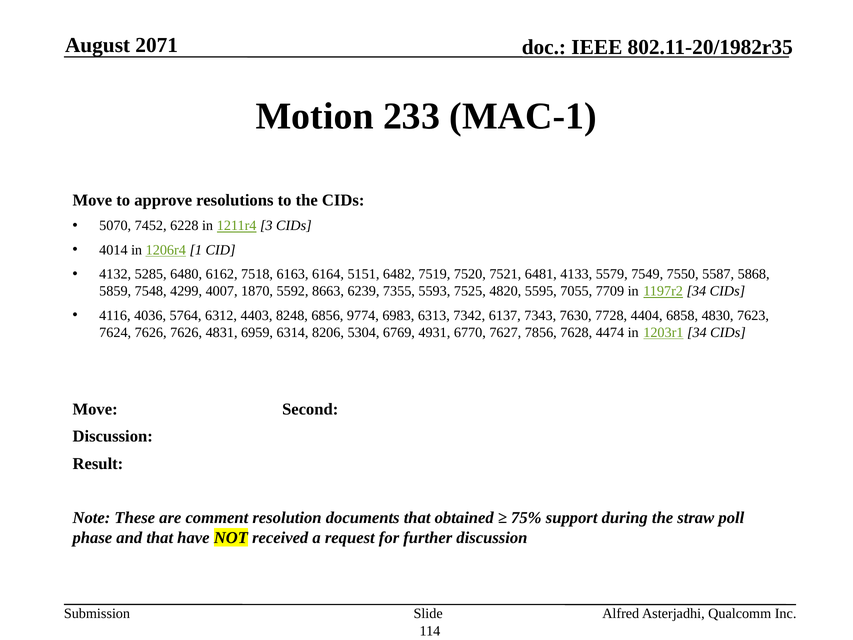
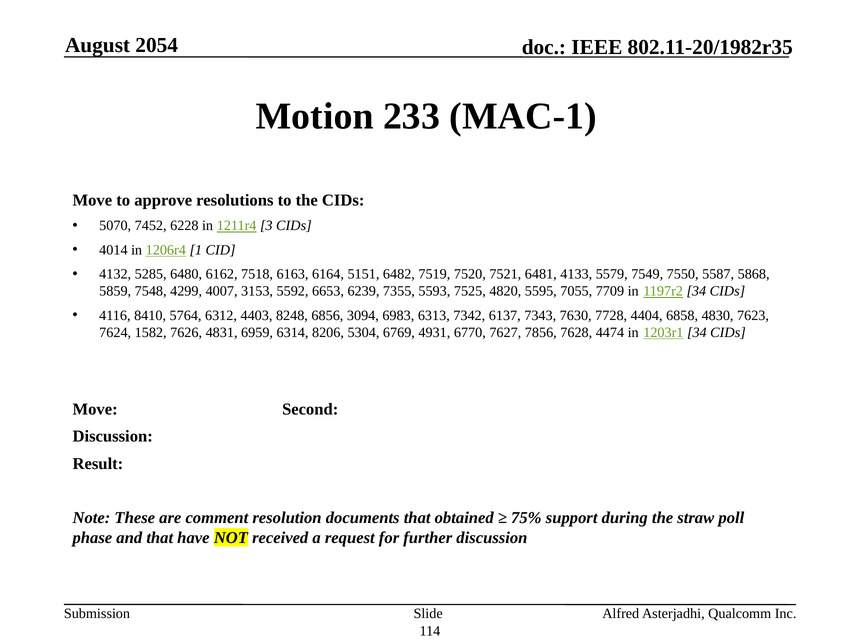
2071: 2071 -> 2054 (157, 45)
1870: 1870 -> 3153 (257, 291)
8663: 8663 -> 6653 (328, 291)
4036: 4036 -> 8410 (150, 315)
9774: 9774 -> 3094 (363, 315)
7624 7626: 7626 -> 1582 (151, 332)
